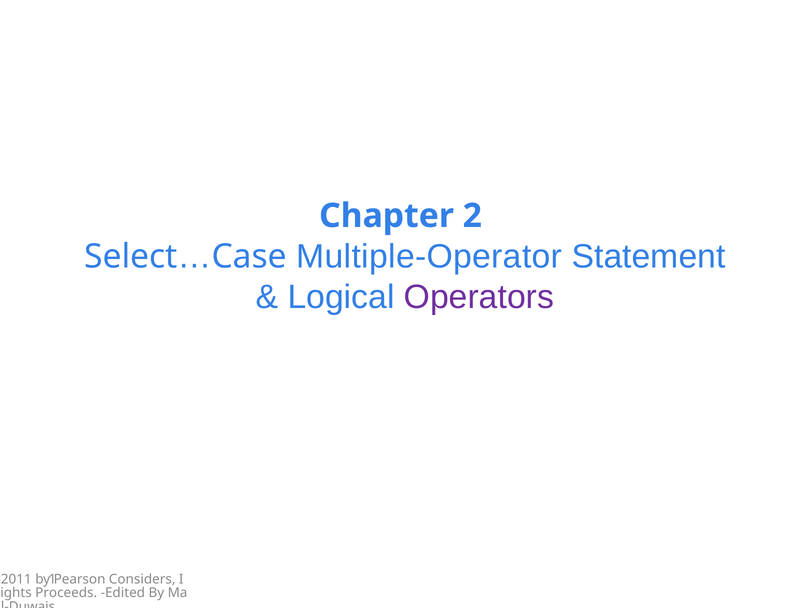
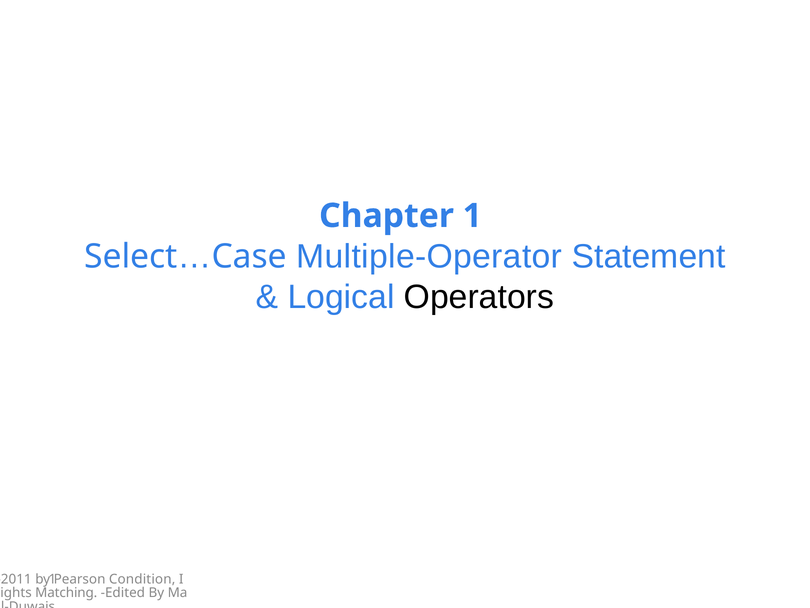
Chapter 2: 2 -> 1 (472, 216)
Operators colour: purple -> black (479, 297)
Considers: Considers -> Condition (142, 579)
Proceeds: Proceeds -> Matching (66, 593)
